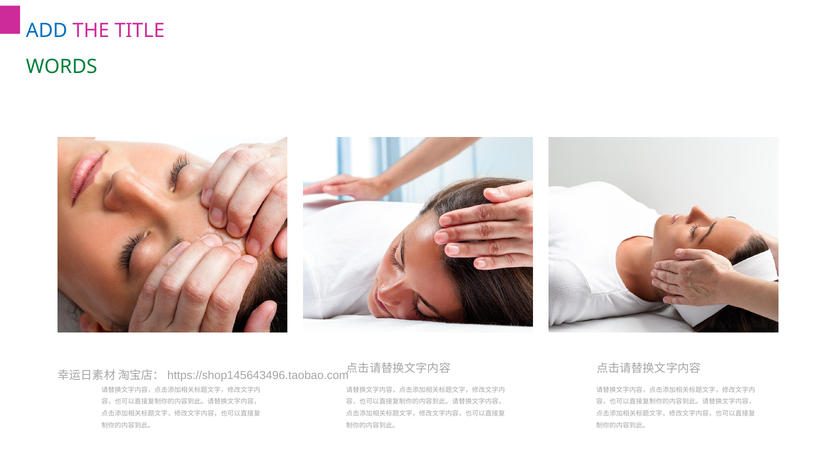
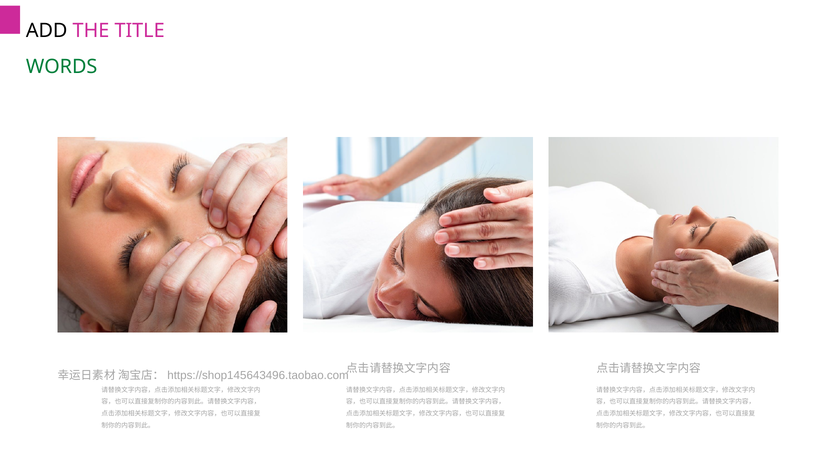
ADD colour: blue -> black (47, 31)
